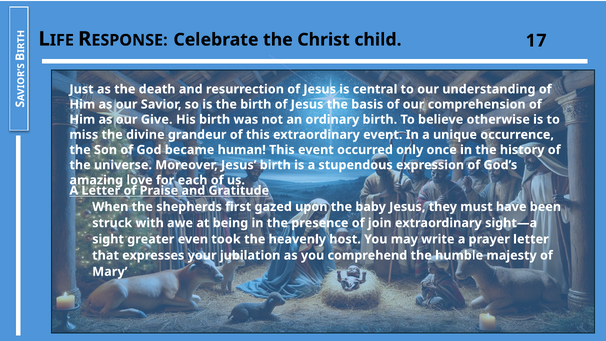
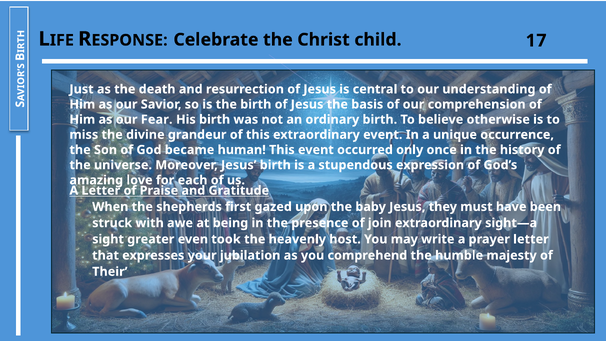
Give: Give -> Fear (157, 119)
Mary: Mary -> Their (110, 272)
